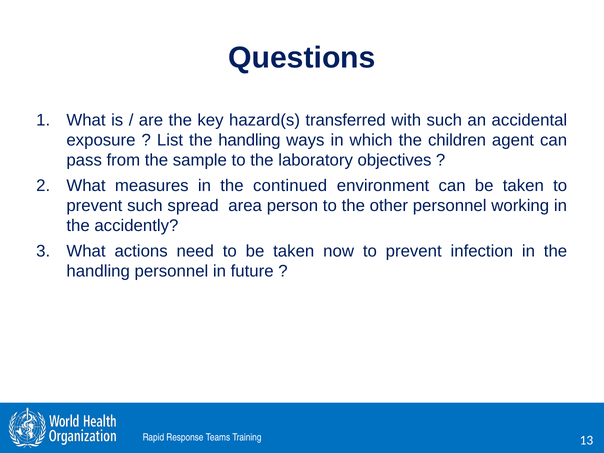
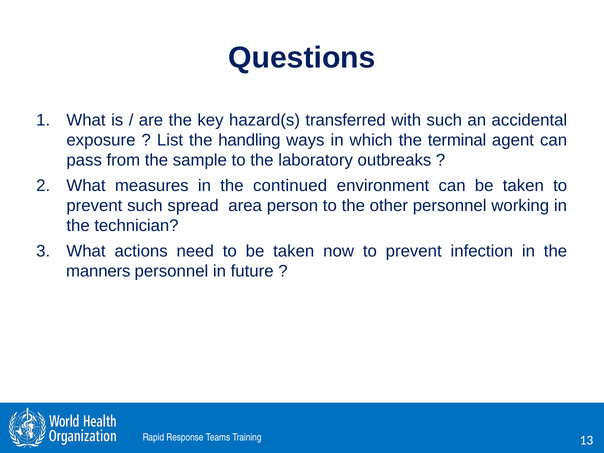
children: children -> terminal (457, 140)
objectives: objectives -> outbreaks (394, 160)
accidently: accidently -> technician (136, 226)
handling: handling -> manners (98, 271)
